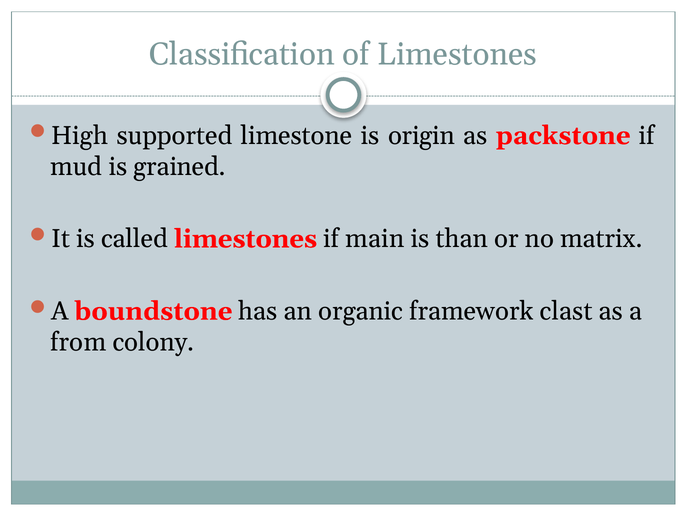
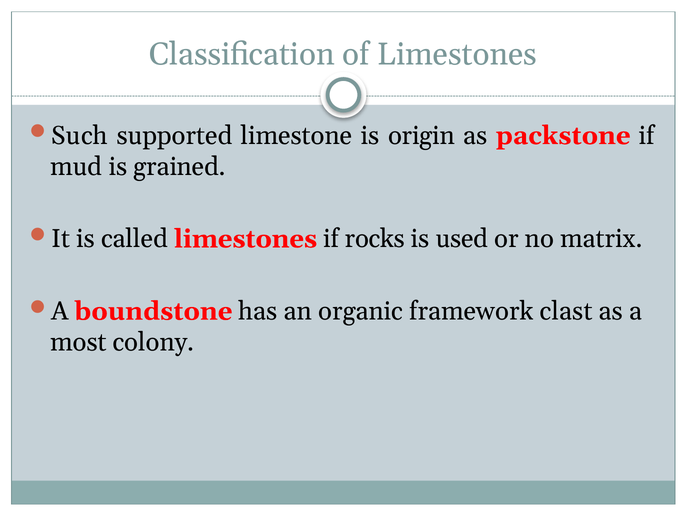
High: High -> Such (80, 135)
main: main -> rocks (375, 239)
than: than -> used (462, 239)
from: from -> most (78, 342)
